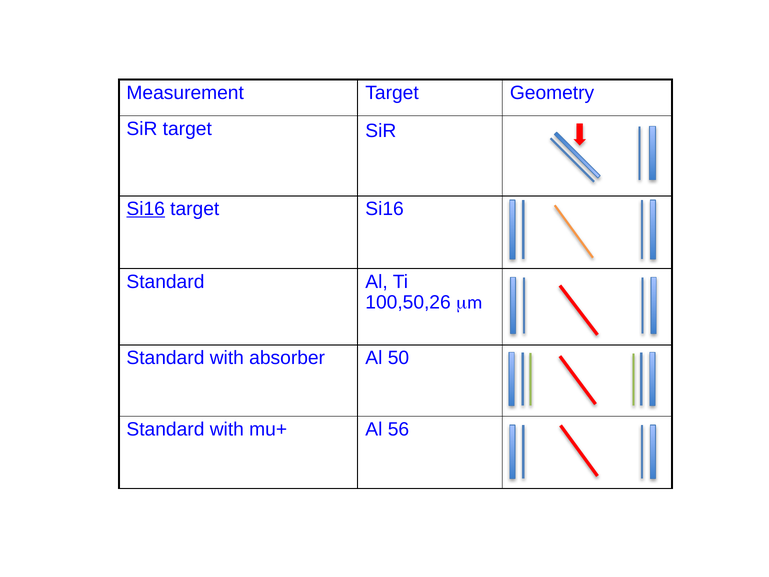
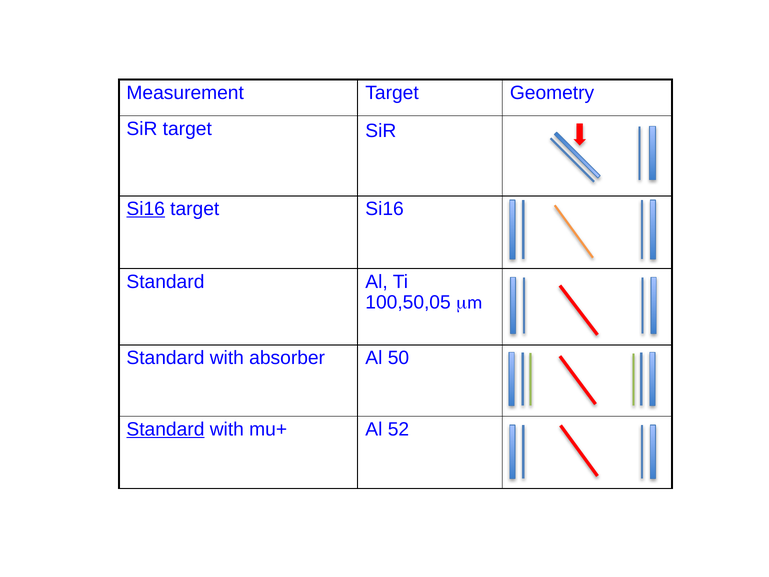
100,50,26: 100,50,26 -> 100,50,05 (408, 302)
Standard underline: none -> present (165, 429)
56: 56 -> 52 (398, 429)
